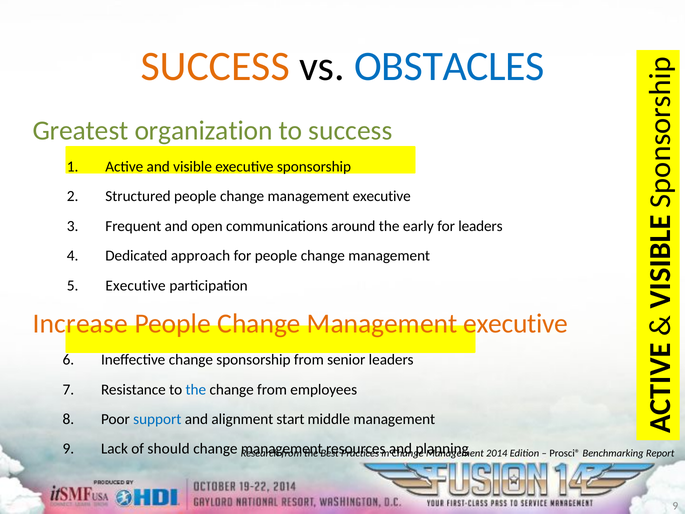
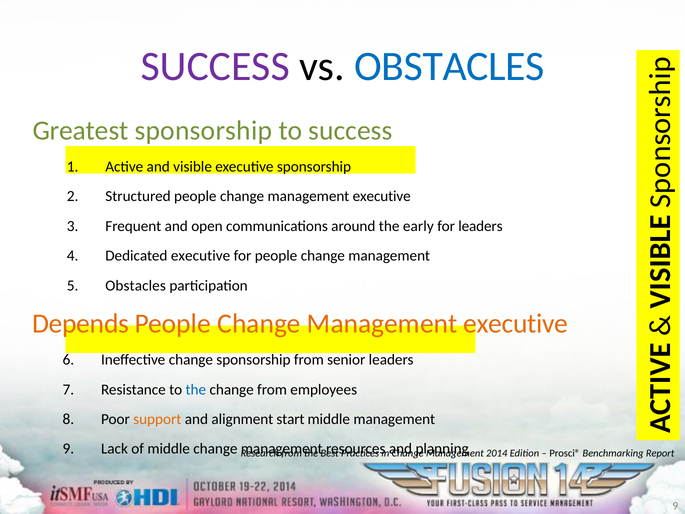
SUCCESS colour: orange -> purple (215, 66)
Greatest organization: organization -> sponsorship (203, 130)
Dedicated approach: approach -> executive (201, 256)
Executive: Executive -> Obstacles (136, 285)
Increase: Increase -> Depends (81, 323)
support colour: blue -> orange (157, 419)
of should: should -> middle (169, 449)
